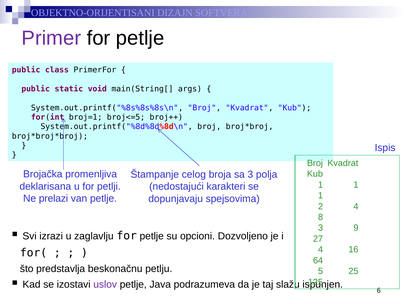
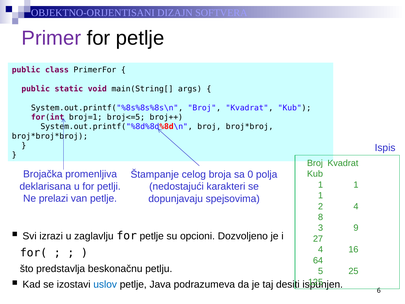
sa 3: 3 -> 0 (250, 174)
uslov colour: purple -> blue (105, 284)
slažu: slažu -> desiti (288, 284)
